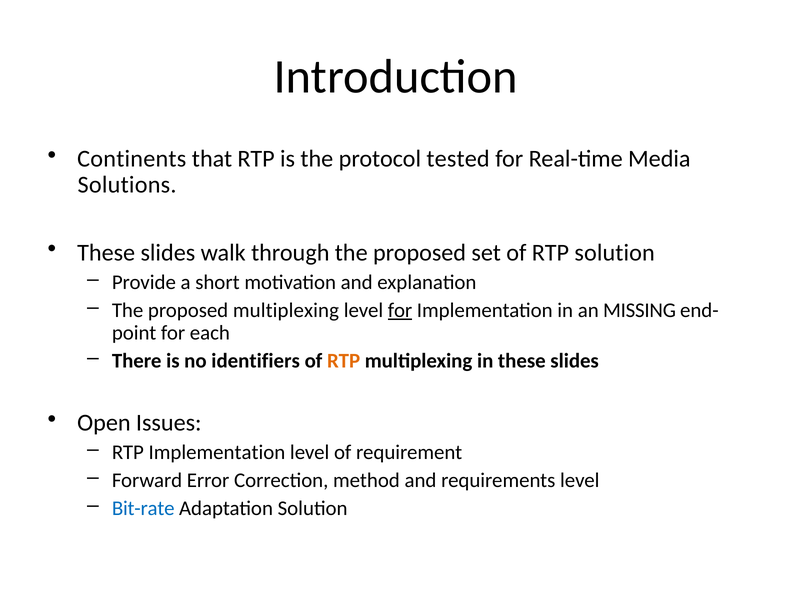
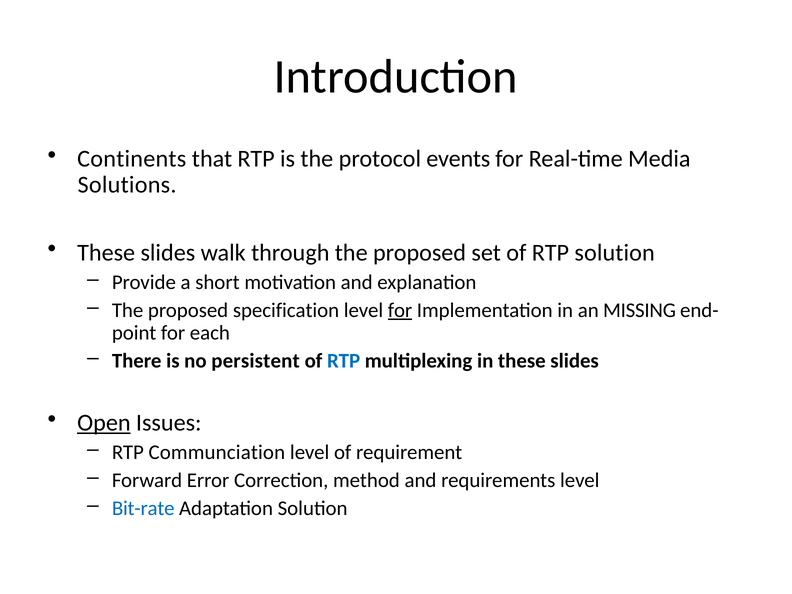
tested: tested -> events (458, 159)
proposed multiplexing: multiplexing -> specification (286, 310)
identifiers: identifiers -> persistent (256, 361)
RTP colour: orange -> blue (344, 361)
Open underline: none -> present (104, 423)
RTP Implementation: Implementation -> Communciation (217, 452)
